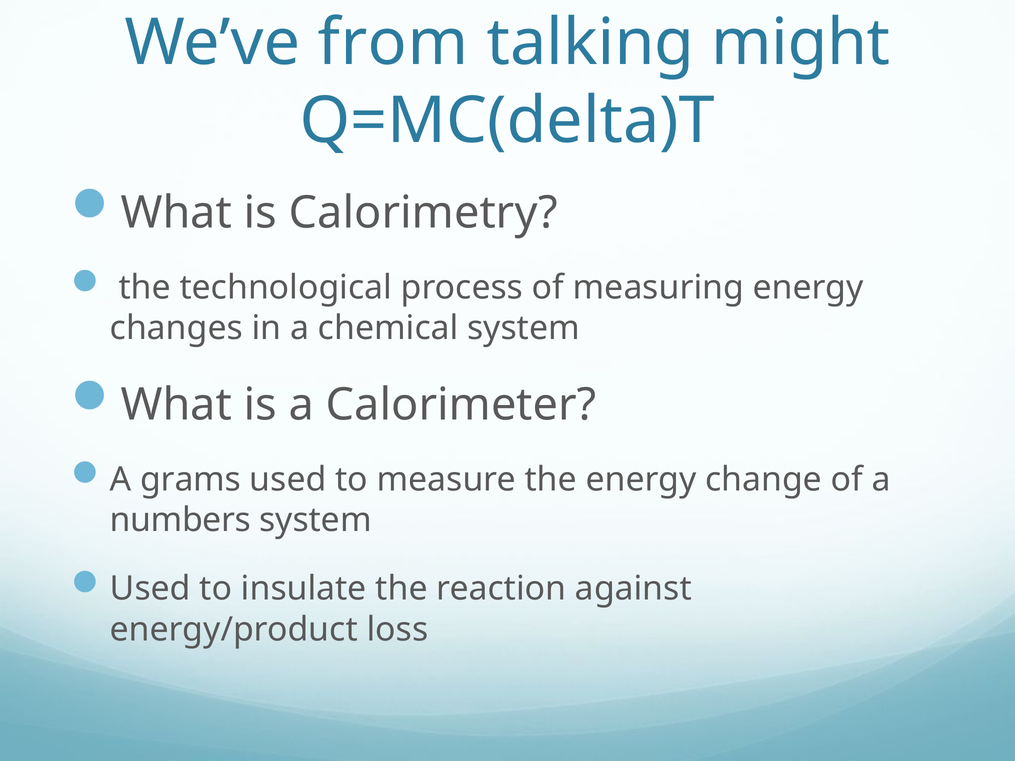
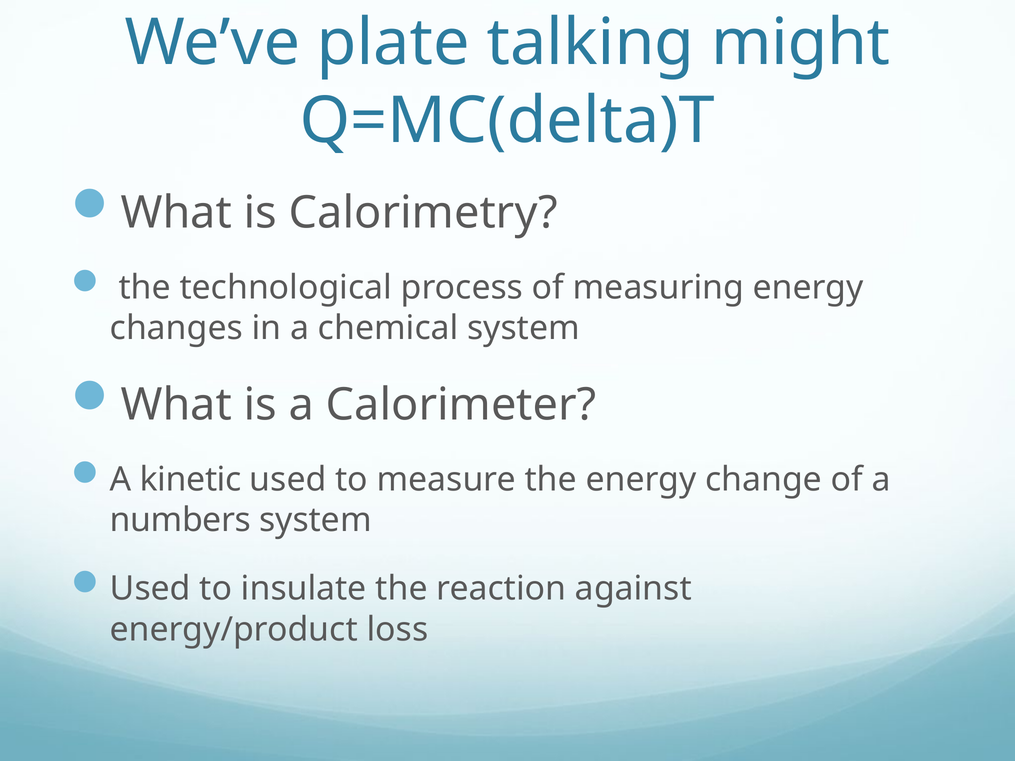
from: from -> plate (393, 43)
grams: grams -> kinetic (191, 480)
